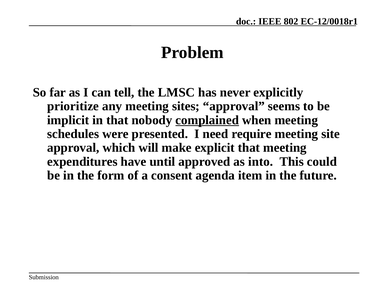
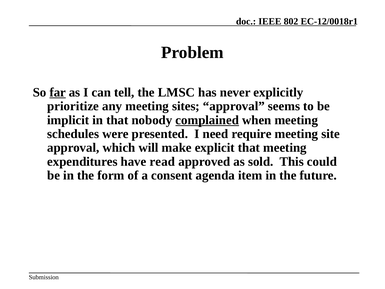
far underline: none -> present (58, 92)
until: until -> read (162, 161)
into: into -> sold (261, 161)
